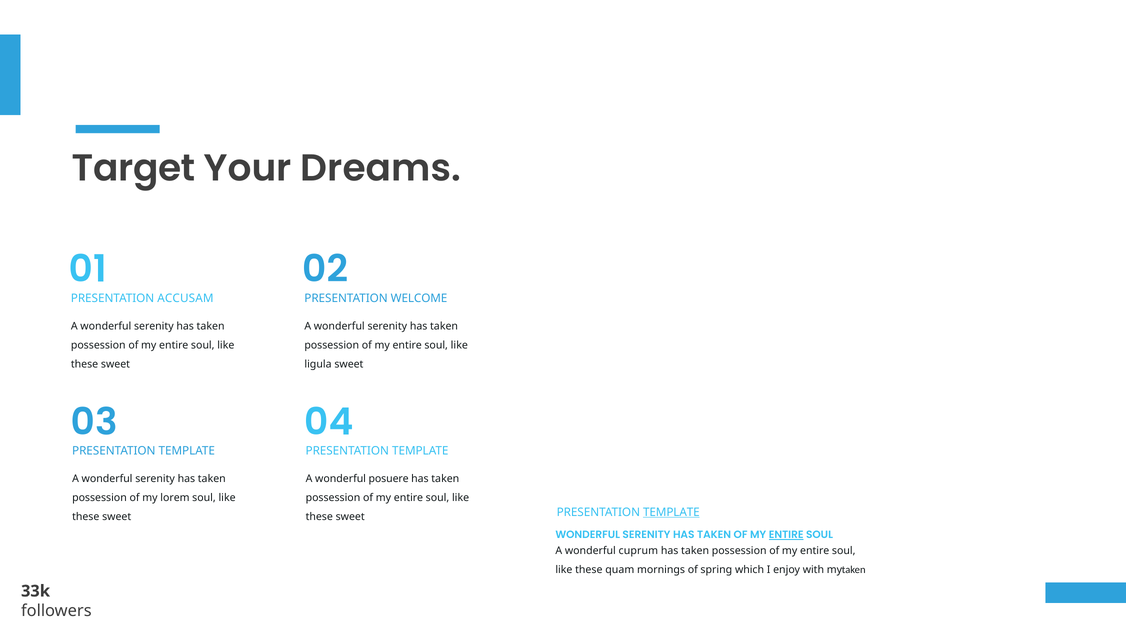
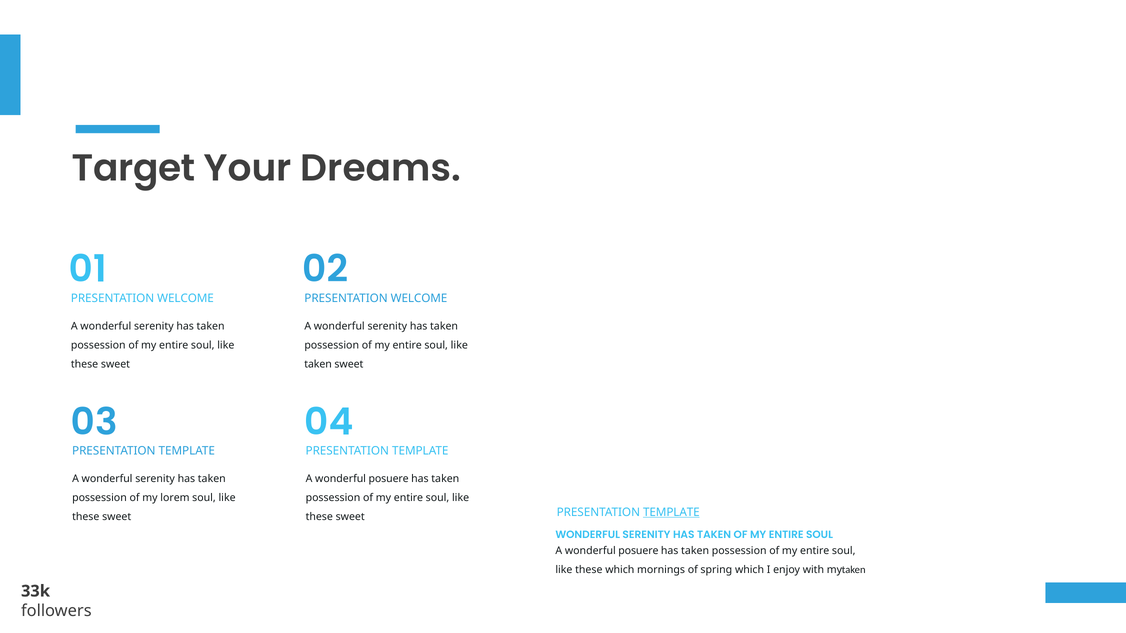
ACCUSAM: ACCUSAM -> WELCOME (186, 298)
ligula: ligula -> taken (318, 365)
ENTIRE underline: present -> none (786, 535)
cuprum: cuprum -> posuere (638, 551)
these quam: quam -> which (620, 570)
